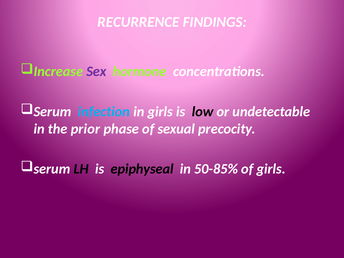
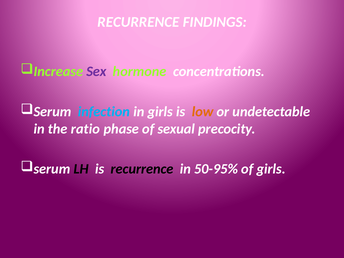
low colour: black -> orange (203, 112)
prior: prior -> ratio (85, 129)
is epiphyseal: epiphyseal -> recurrence (142, 169)
50-85%: 50-85% -> 50-95% (216, 169)
